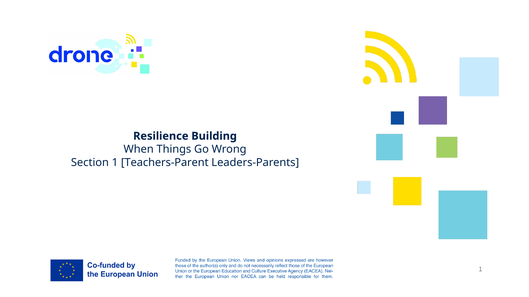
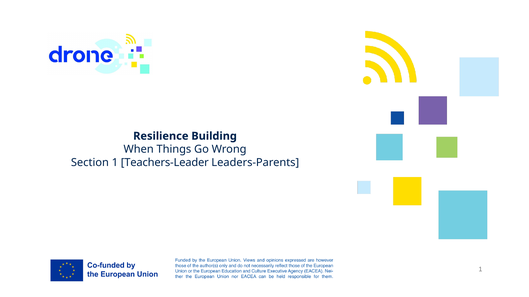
Teachers-Parent: Teachers-Parent -> Teachers-Leader (165, 163)
